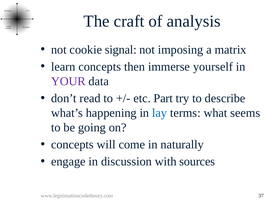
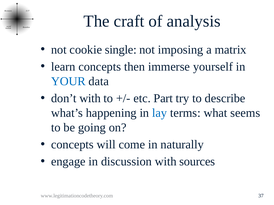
signal: signal -> single (121, 50)
YOUR colour: purple -> blue (68, 81)
don’t read: read -> with (90, 98)
